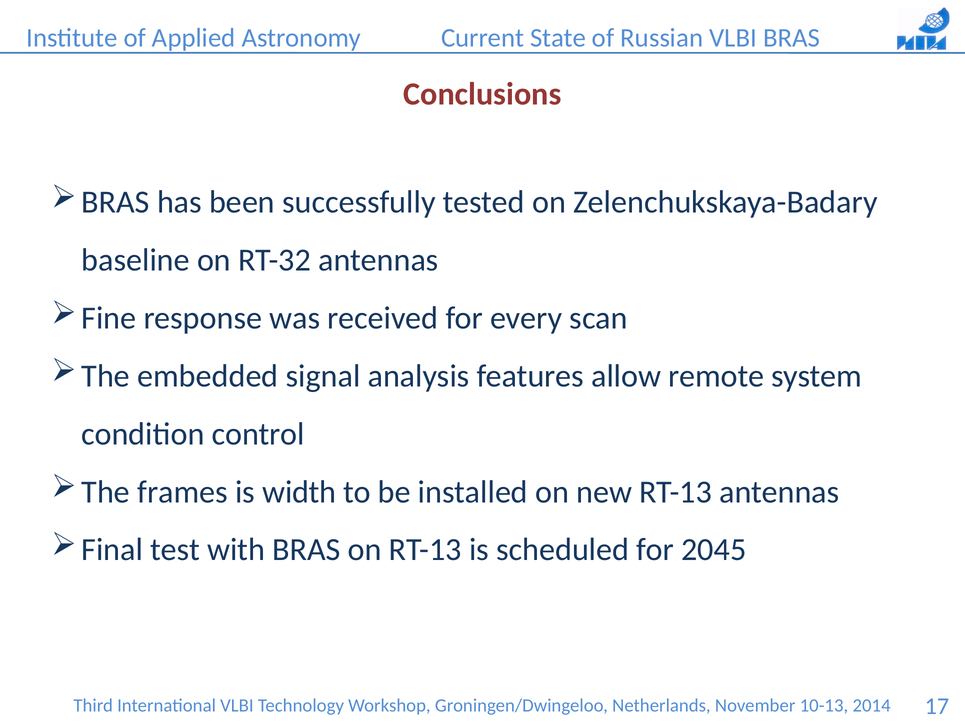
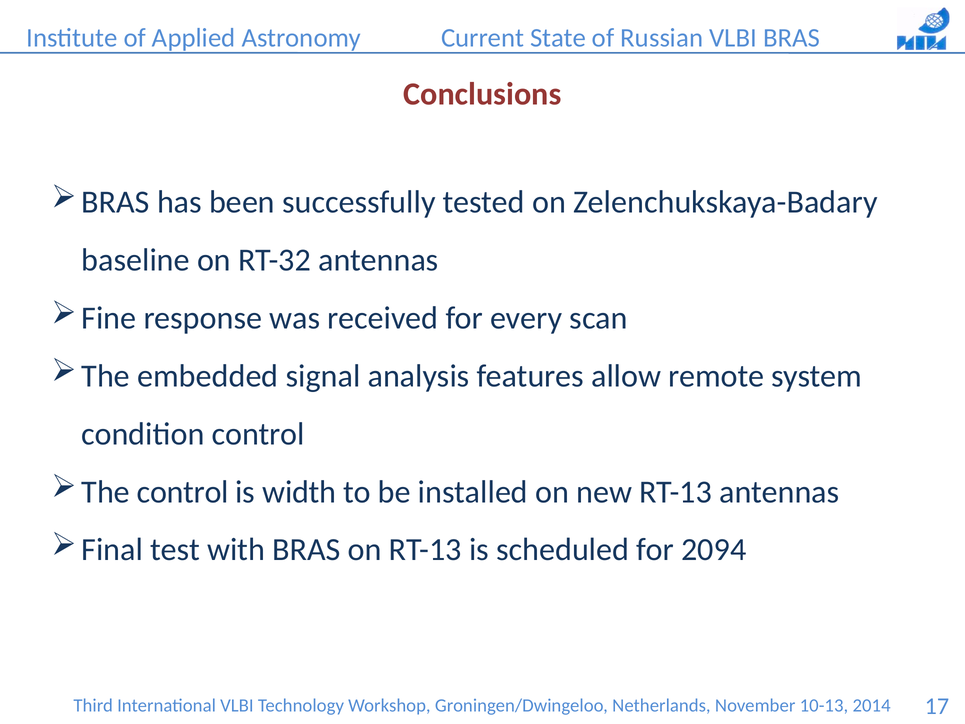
The frames: frames -> control (183, 492)
2045: 2045 -> 2094 (714, 550)
